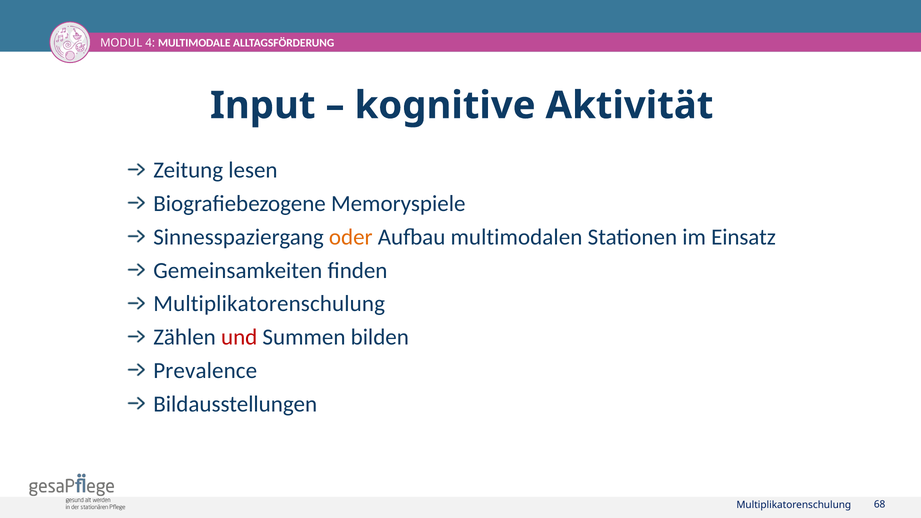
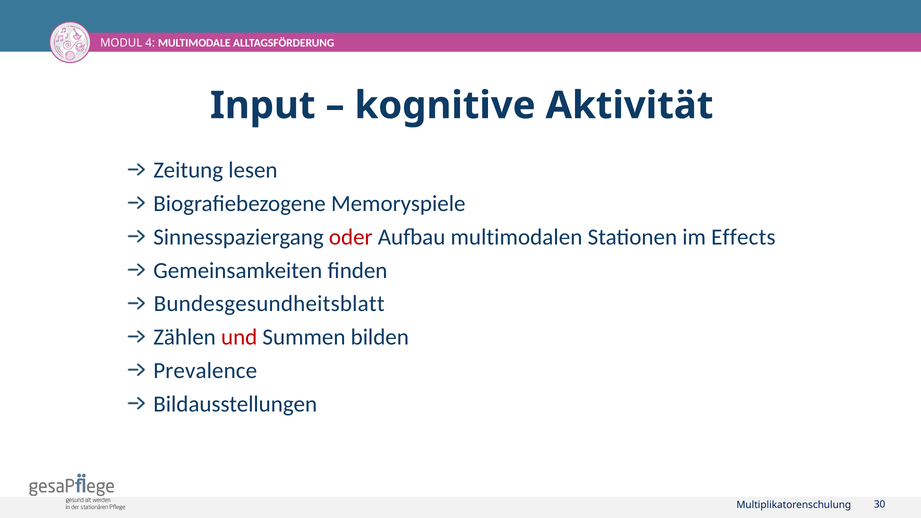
oder colour: orange -> red (351, 237)
Einsatz: Einsatz -> Effects (743, 237)
Multiplikatorenschulung: Multiplikatorenschulung -> Bundesgesundheitsblatt (269, 304)
68: 68 -> 30 (880, 504)
